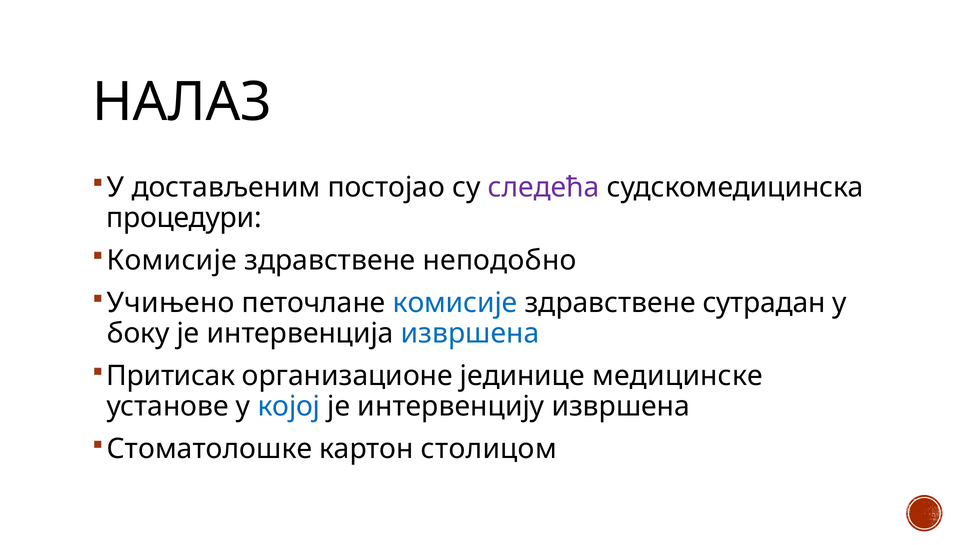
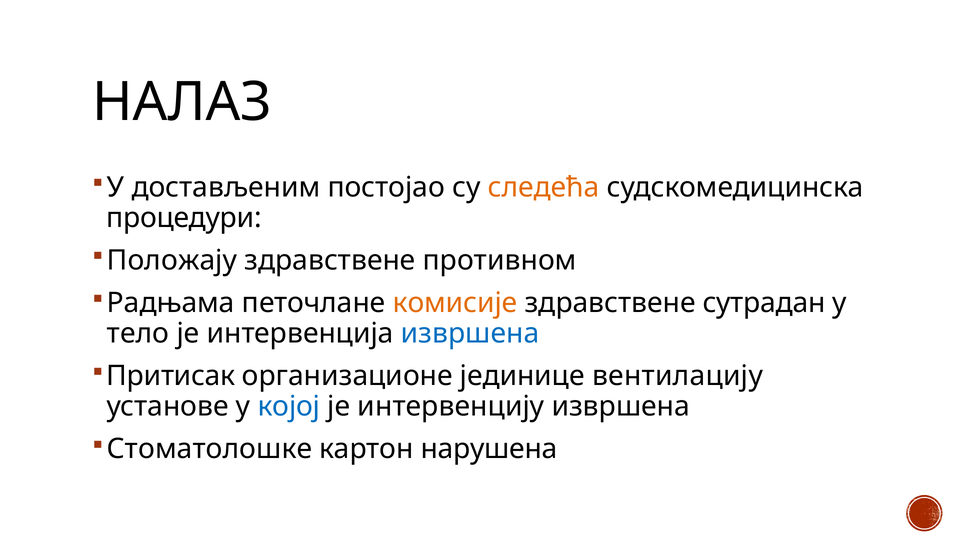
следећа colour: purple -> orange (544, 187)
Комисије: Комисије -> Положају (172, 260)
неподобно: неподобно -> противном (500, 260)
Учињено: Учињено -> Радњама (171, 303)
комисије colour: blue -> orange (455, 303)
боку: боку -> тело (138, 333)
медицинске: медицинске -> вентилацију (677, 376)
столицом: столицом -> нарушена (489, 449)
